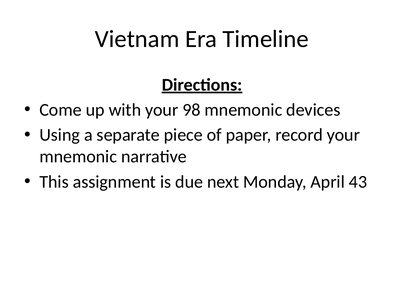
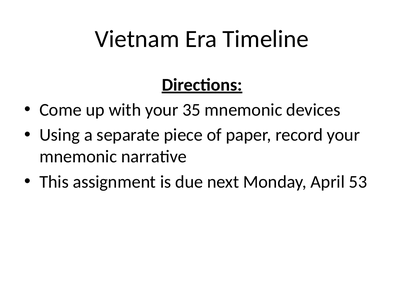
98: 98 -> 35 (191, 110)
43: 43 -> 53 (358, 182)
